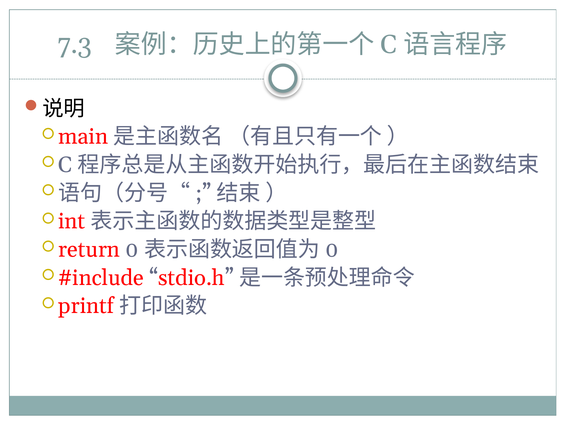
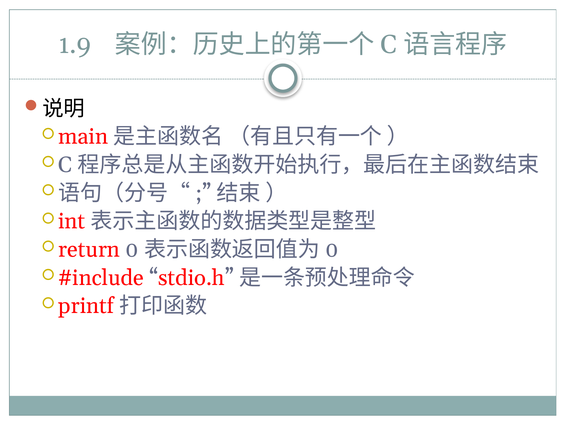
7.3: 7.3 -> 1.9 (75, 45)
